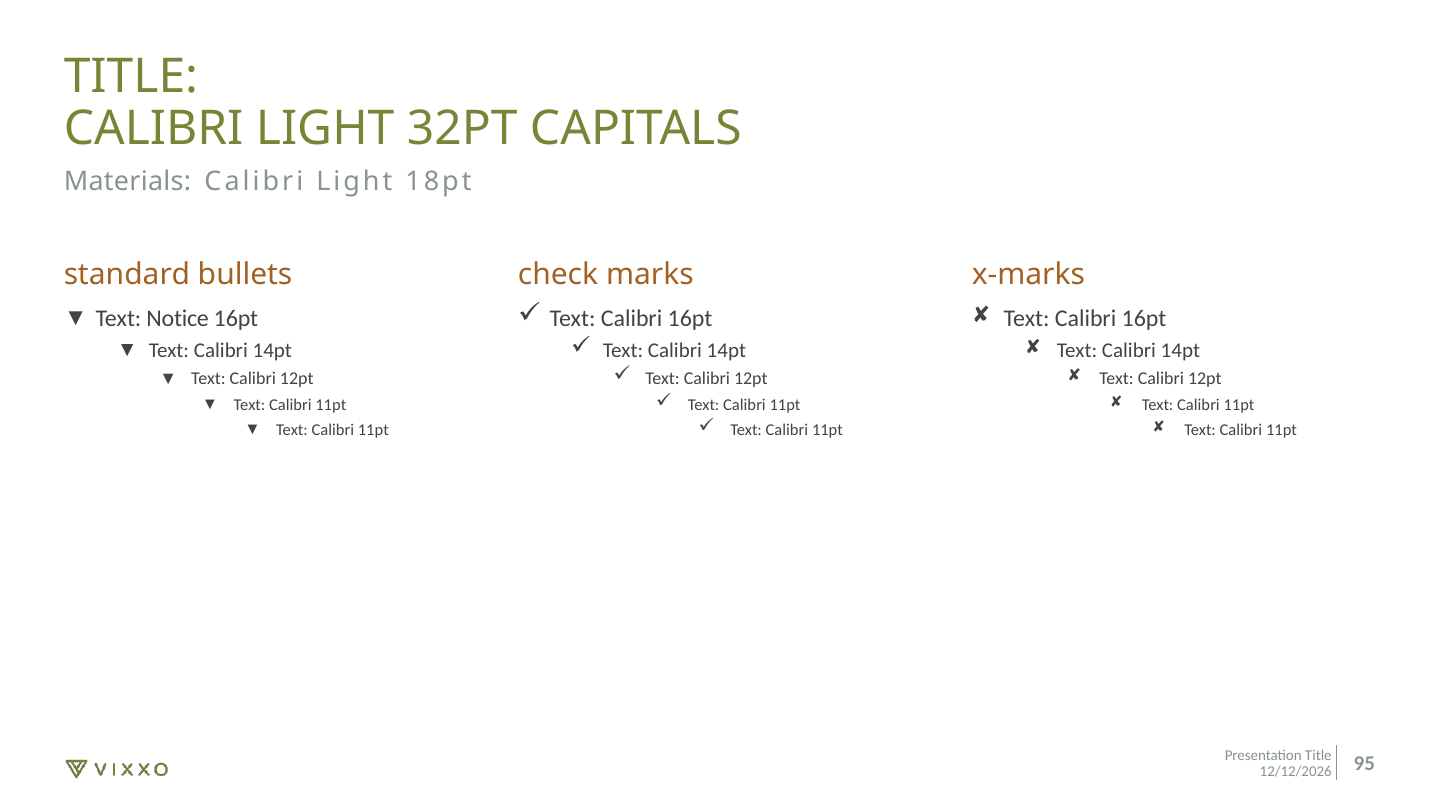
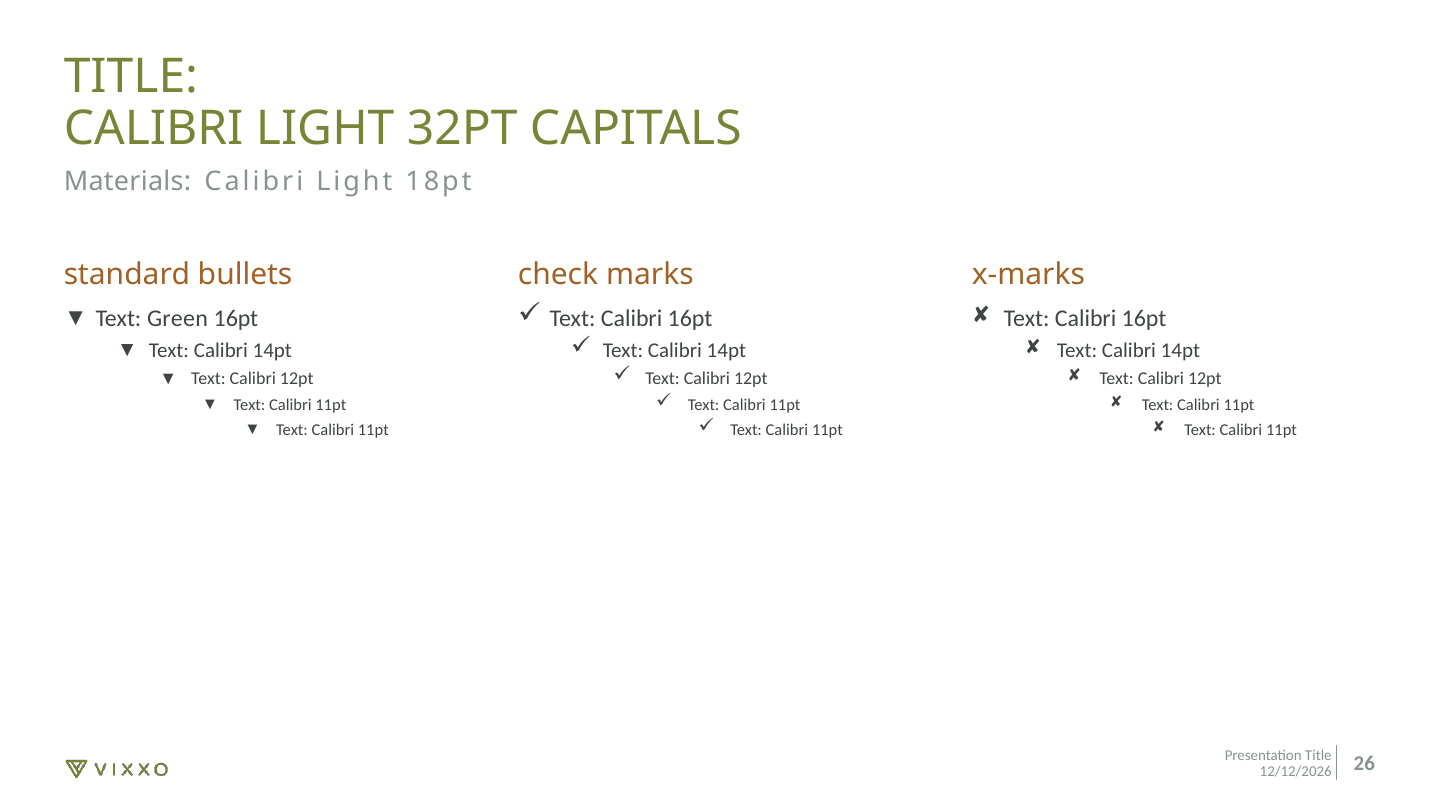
Notice: Notice -> Green (177, 319)
95: 95 -> 26 (1364, 764)
